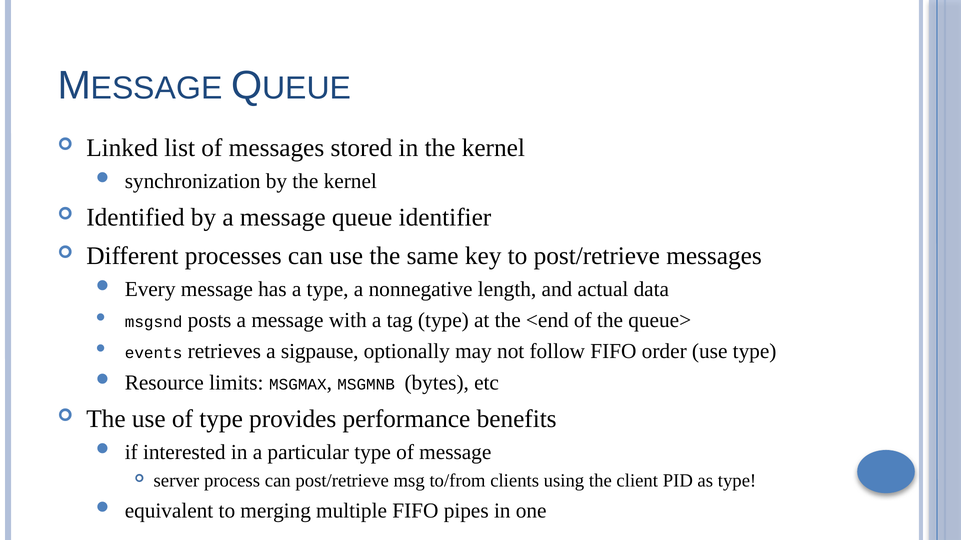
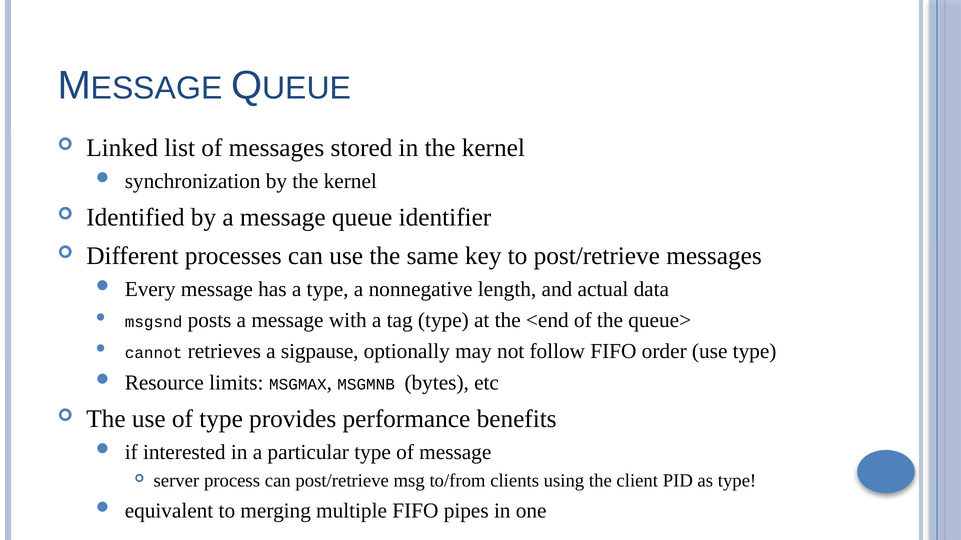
events: events -> cannot (154, 353)
